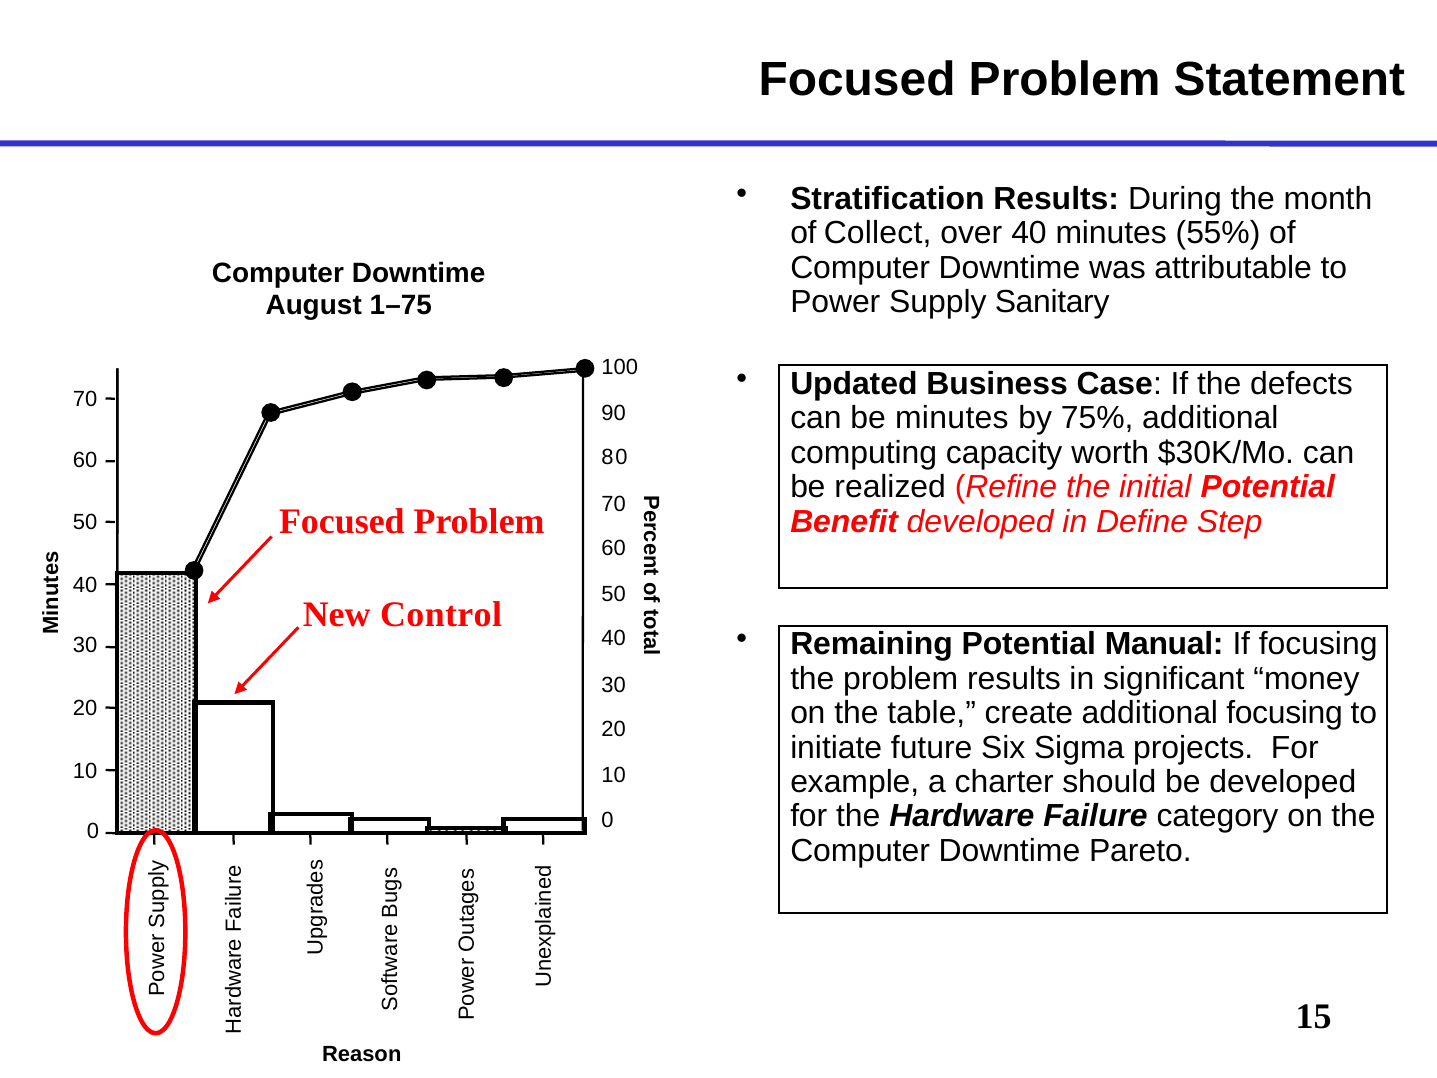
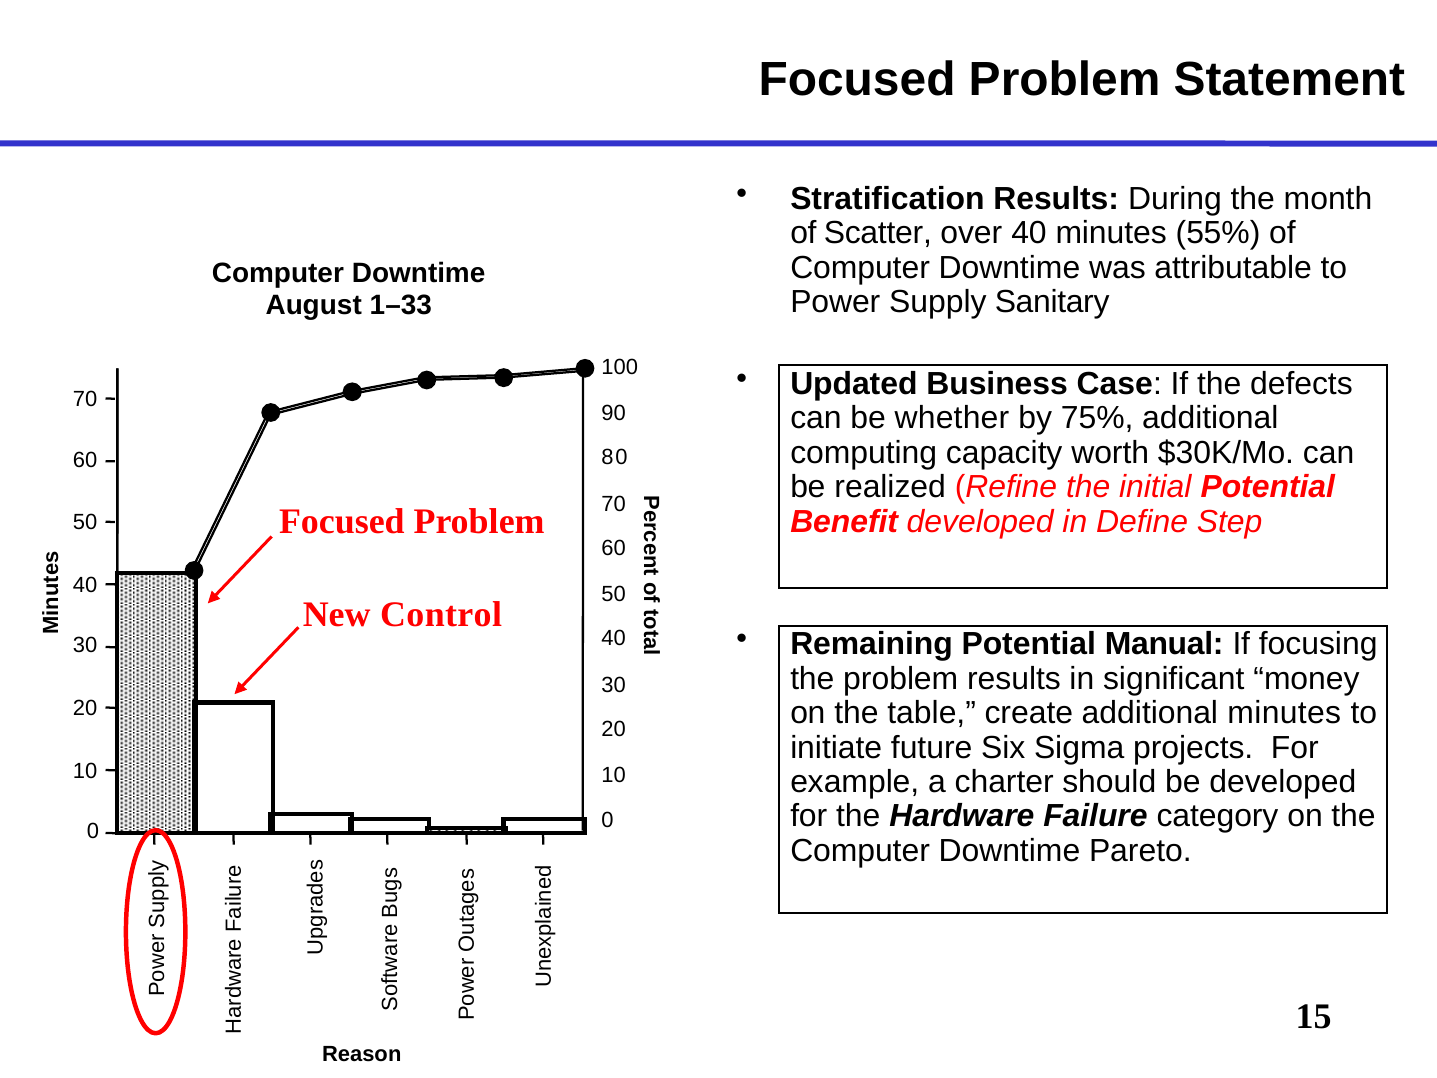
Collect: Collect -> Scatter (878, 233)
1–75: 1–75 -> 1–33 (401, 306)
be minutes: minutes -> whether (952, 418)
additional focusing: focusing -> minutes (1284, 713)
